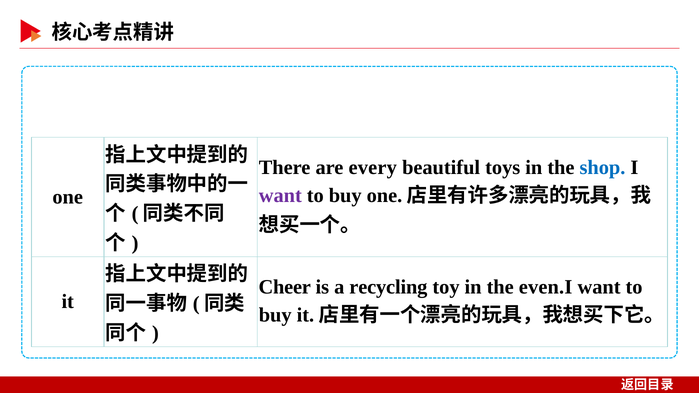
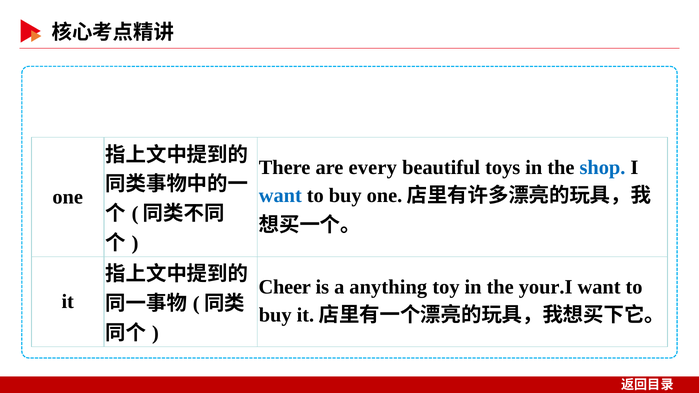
want colour: purple -> blue (280, 196)
recycling: recycling -> anything (388, 287)
even.I: even.I -> your.I (546, 287)
